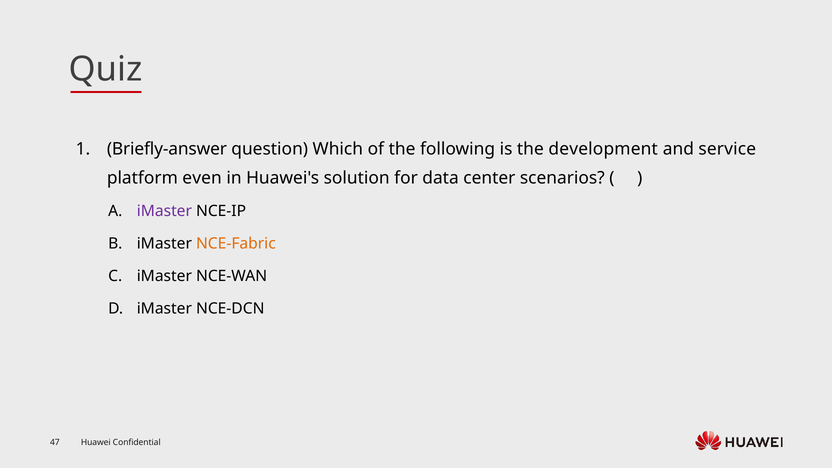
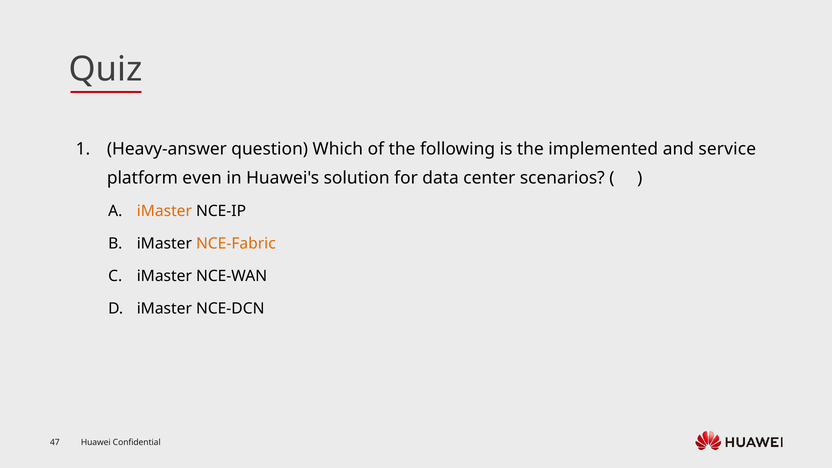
Briefly-answer: Briefly-answer -> Heavy-answer (167, 149)
development: development -> implemented (603, 149)
iMaster colour: purple -> orange (164, 211)
